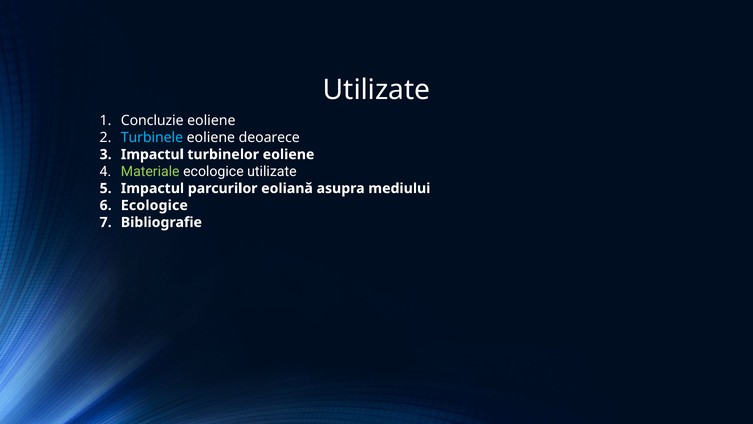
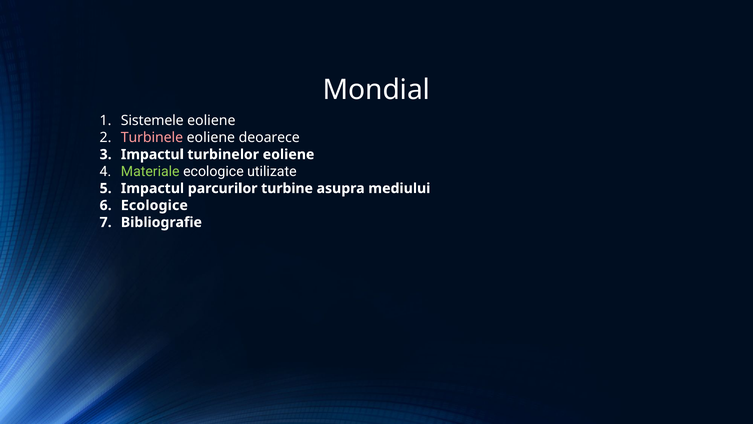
Utilizate: Utilizate -> Mondial (377, 90)
Concluzie: Concluzie -> Sistemele (152, 120)
Turbinele colour: light blue -> pink (152, 137)
eoliană: eoliană -> turbine (287, 188)
